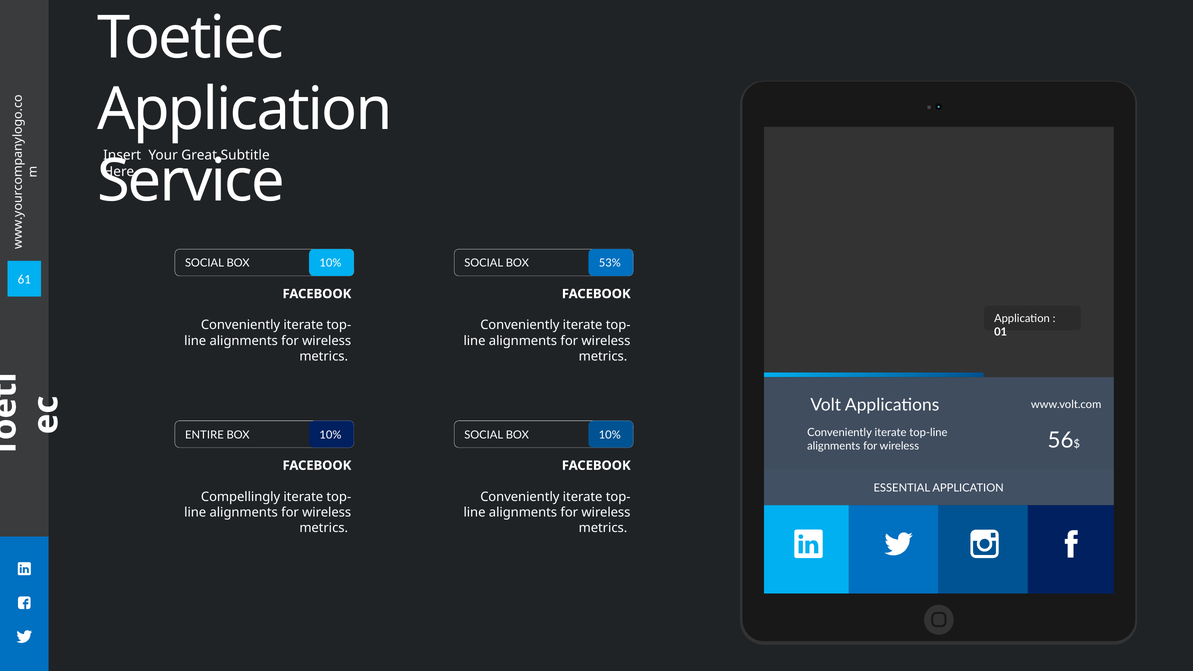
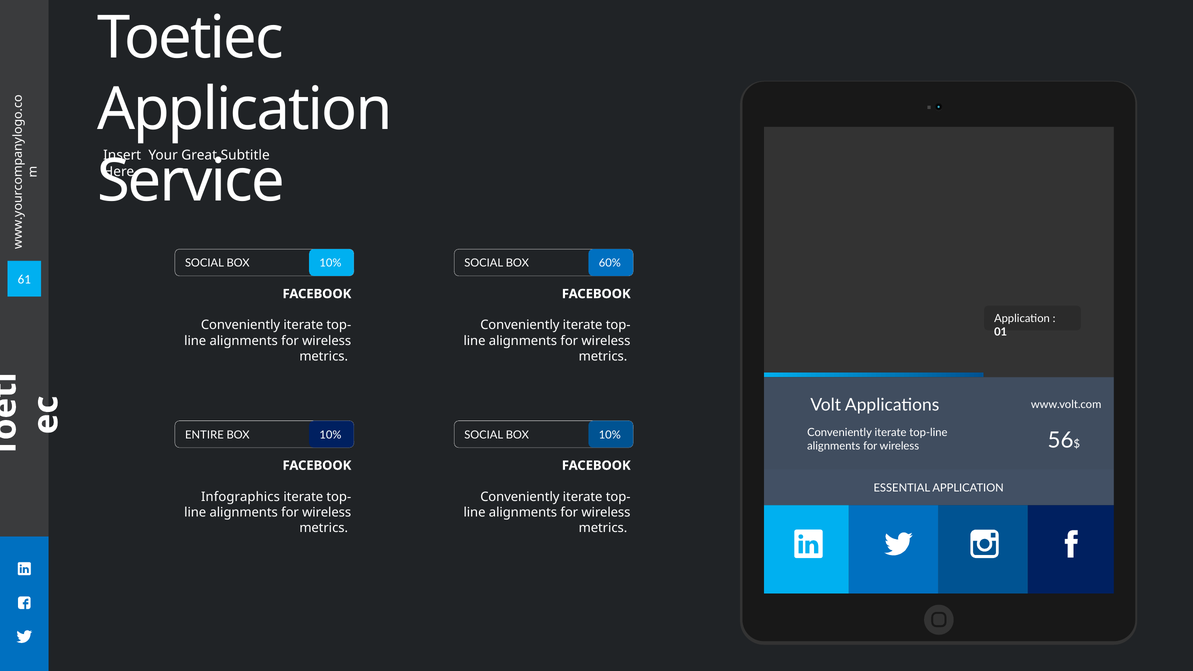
53%: 53% -> 60% (610, 263)
Compellingly: Compellingly -> Infographics (240, 497)
